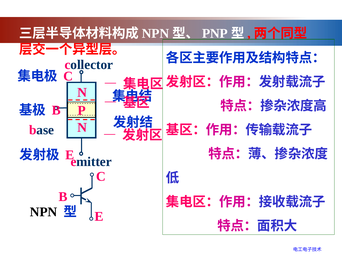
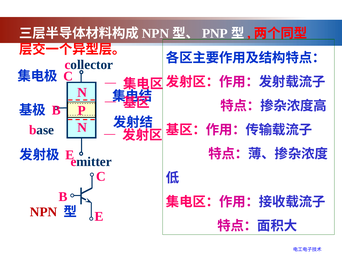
NPN colour: black -> red (44, 211)
